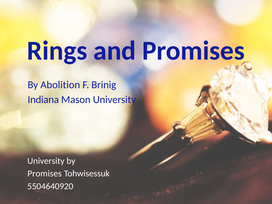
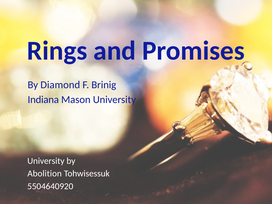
Abolition: Abolition -> Diamond (60, 85)
Promises: Promises -> Abolition (45, 174)
